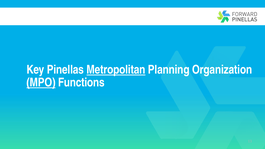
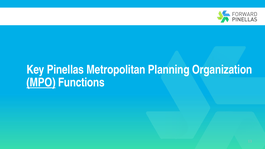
Metropolitan underline: present -> none (116, 70)
